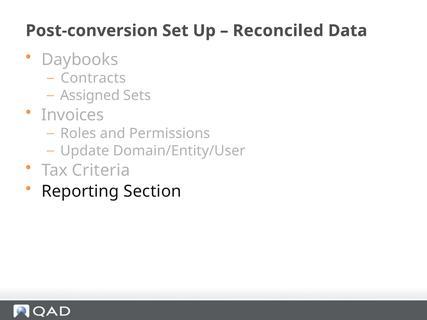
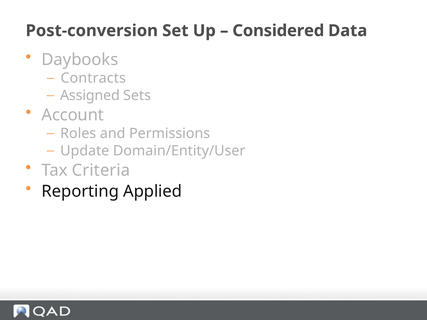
Reconciled: Reconciled -> Considered (278, 31)
Invoices: Invoices -> Account (73, 115)
Section: Section -> Applied (153, 192)
